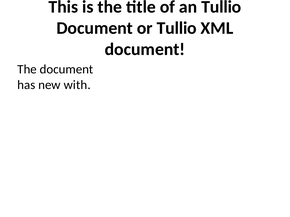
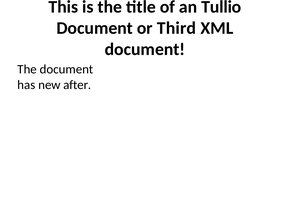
or Tullio: Tullio -> Third (177, 28)
with: with -> after (77, 85)
